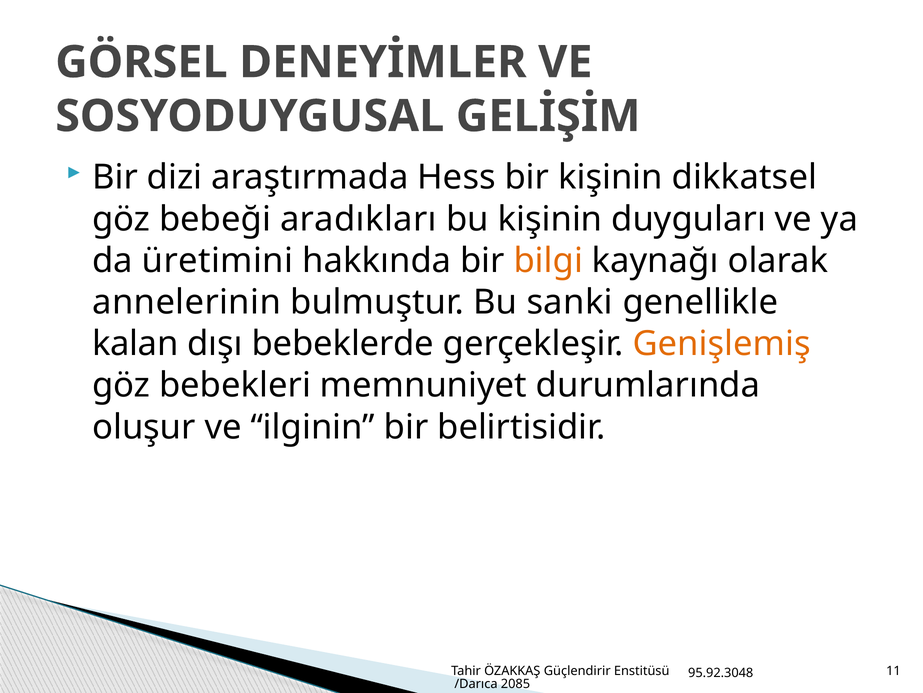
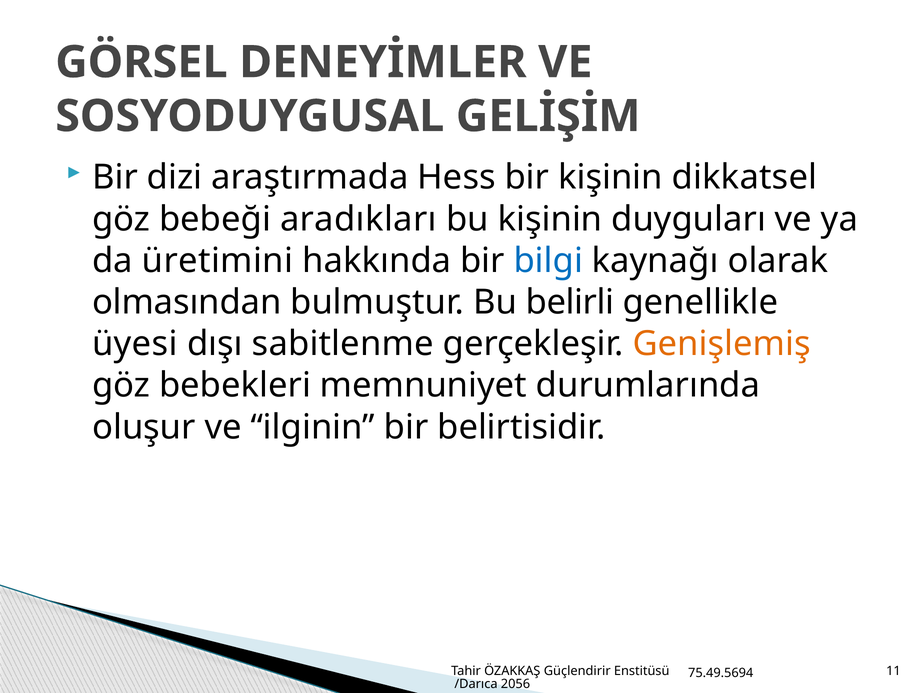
bilgi colour: orange -> blue (548, 260)
annelerinin: annelerinin -> olmasından (187, 302)
sanki: sanki -> belirli (570, 302)
kalan: kalan -> üyesi (135, 344)
bebeklerde: bebeklerde -> sabitlenme (343, 344)
95.92.3048: 95.92.3048 -> 75.49.5694 (721, 672)
2085: 2085 -> 2056 (515, 683)
